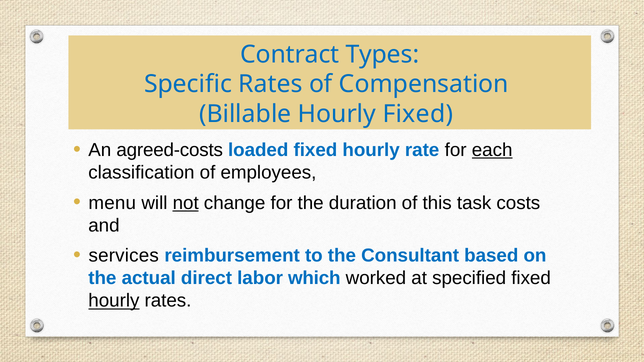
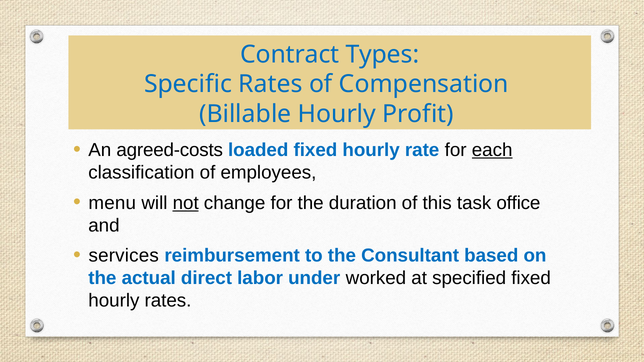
Hourly Fixed: Fixed -> Profit (418, 114)
costs: costs -> office (518, 203)
which: which -> under (314, 278)
hourly underline: present -> none (114, 301)
